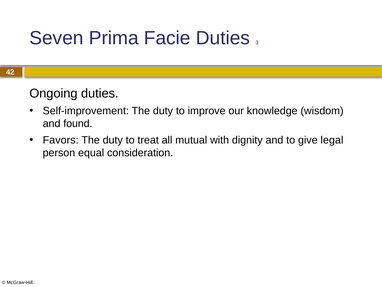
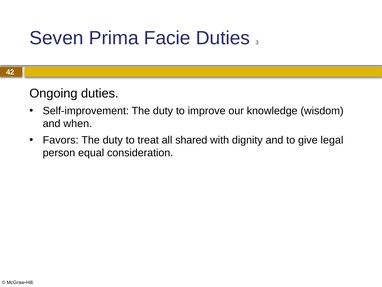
found: found -> when (78, 124)
mutual: mutual -> shared (191, 140)
